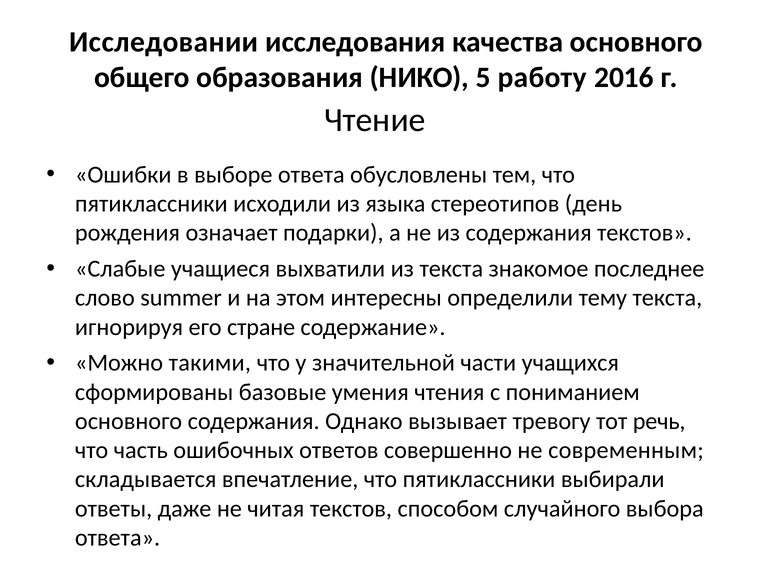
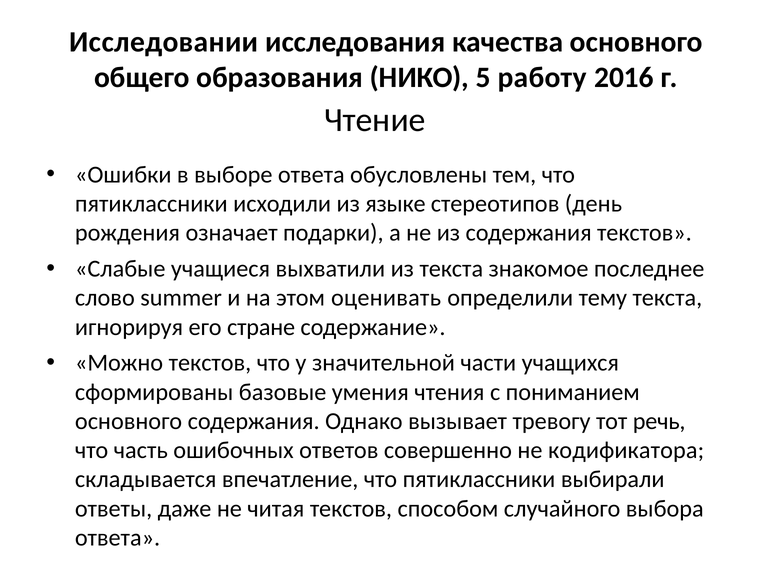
языка: языка -> языке (395, 204)
интересны: интересны -> оценивать (386, 298)
Можно такими: такими -> текстов (210, 363)
современным: современным -> кодификатора (626, 450)
